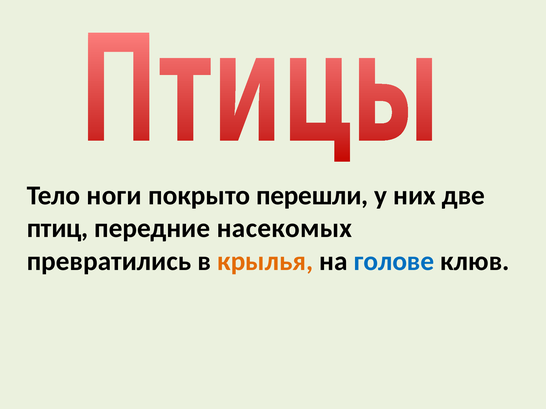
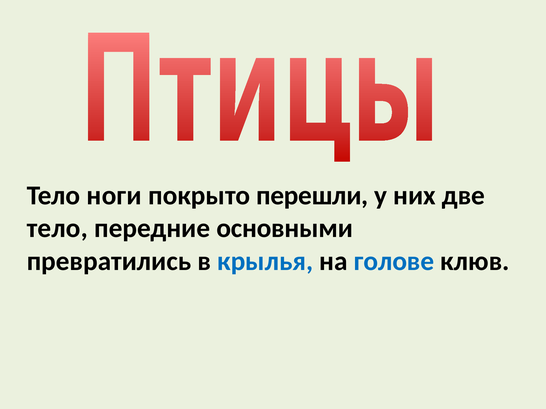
птиц: птиц -> тело (57, 229)
насекомых: насекомых -> основными (285, 229)
крылья colour: orange -> blue (265, 261)
